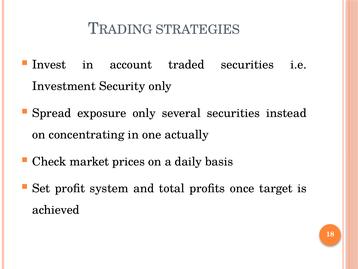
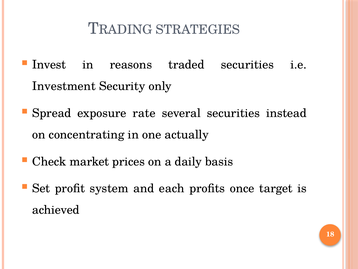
account: account -> reasons (131, 65)
exposure only: only -> rate (144, 113)
total: total -> each (172, 188)
